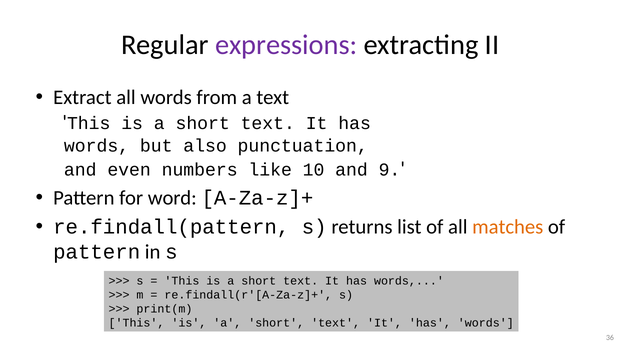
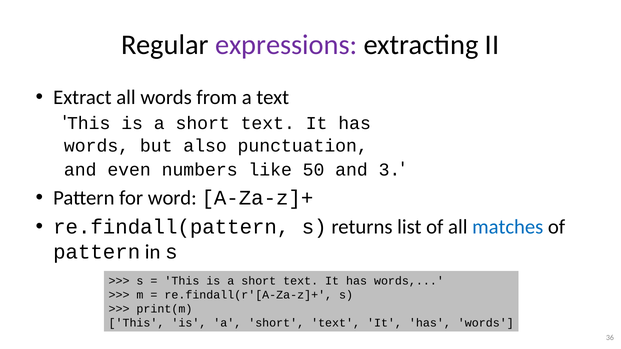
10: 10 -> 50 (314, 170)
9: 9 -> 3 (389, 170)
matches colour: orange -> blue (508, 227)
